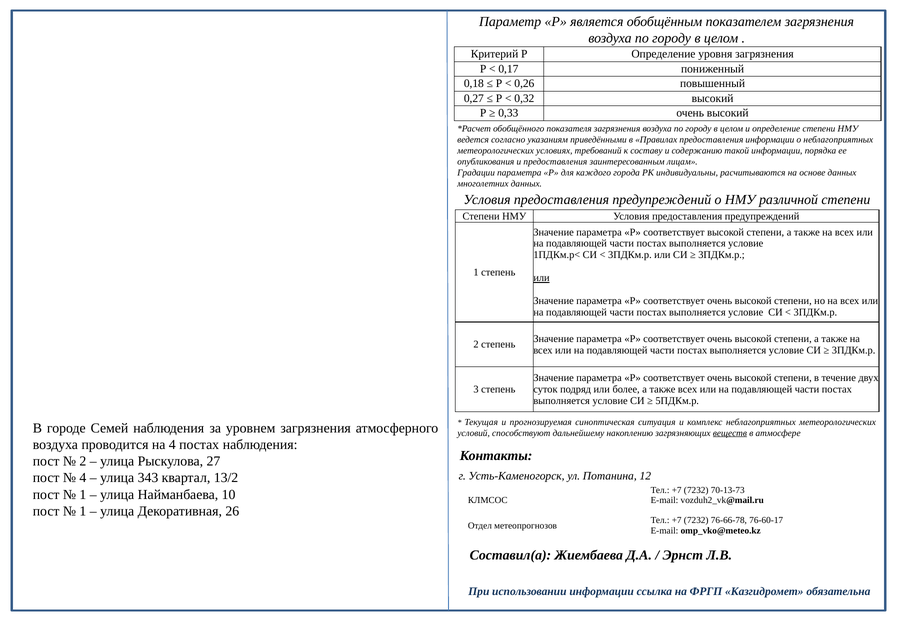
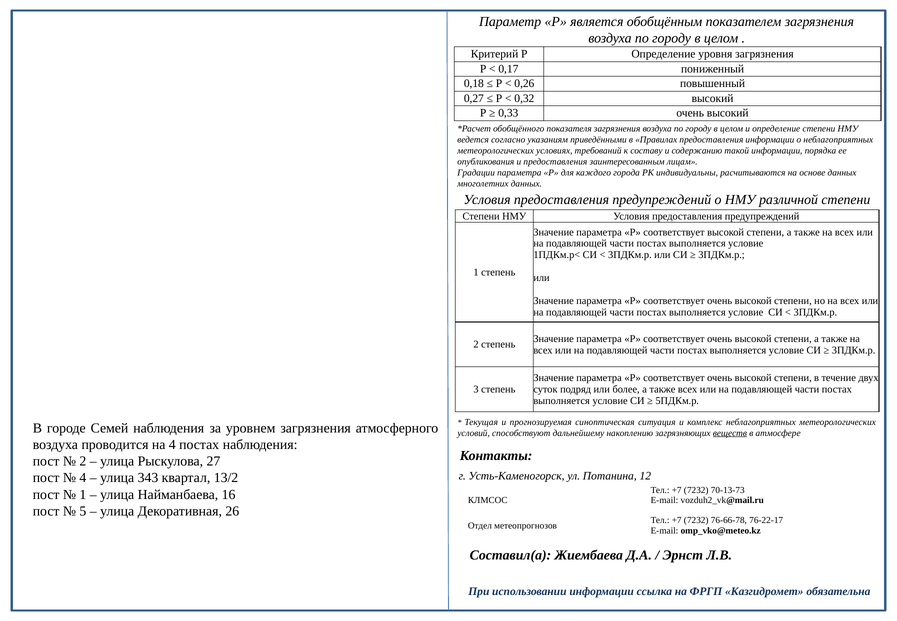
или underline: present -> none (542, 278)
10: 10 -> 16 (229, 494)
1: 1 -> 5 (83, 511)
76-60-17: 76-60-17 -> 76-22-17 (766, 520)
